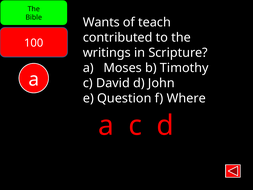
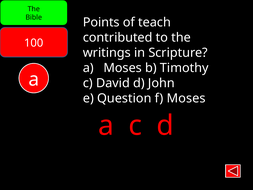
Wants: Wants -> Points (101, 22)
f Where: Where -> Moses (186, 98)
